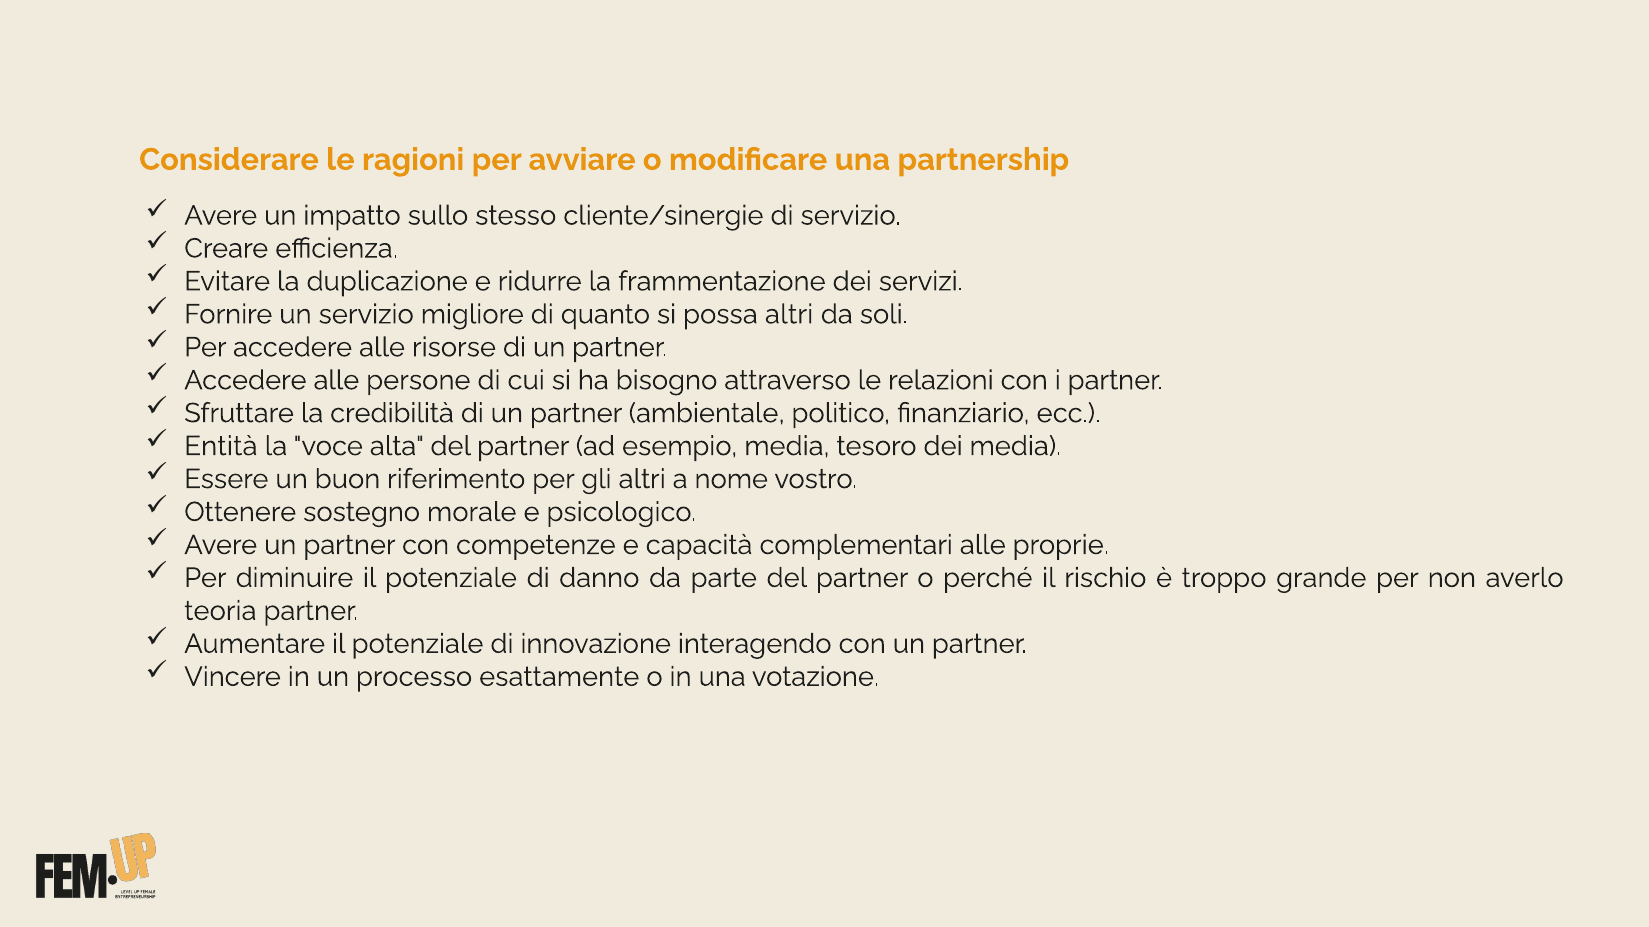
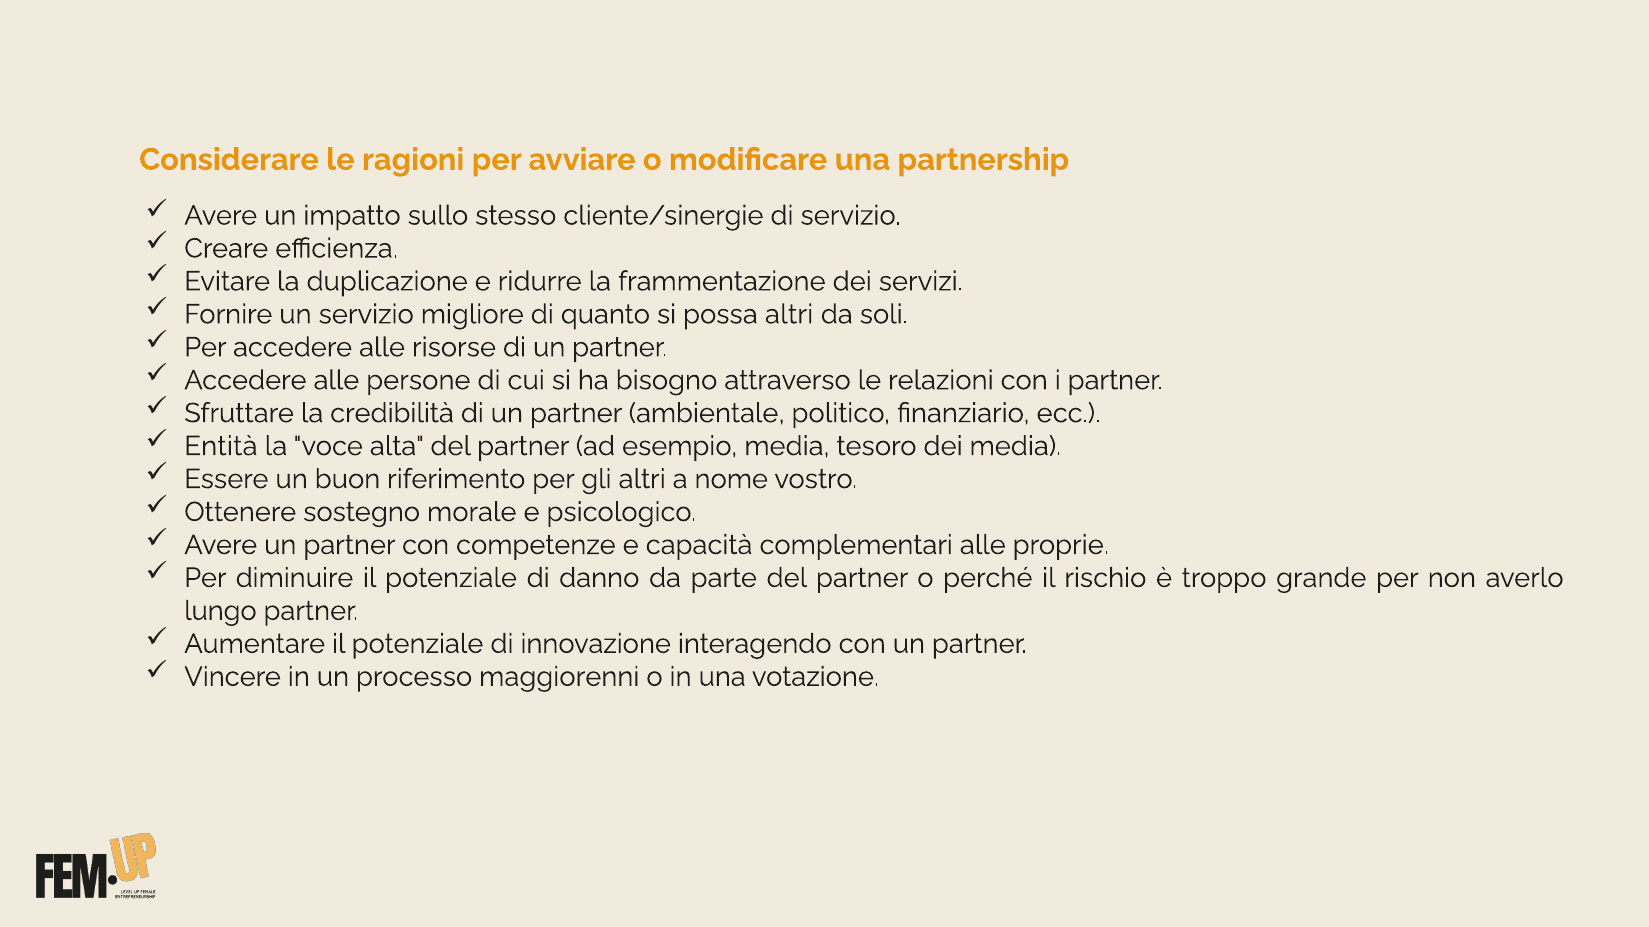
teoria: teoria -> lungo (220, 611)
esattamente: esattamente -> maggiorenni (559, 677)
